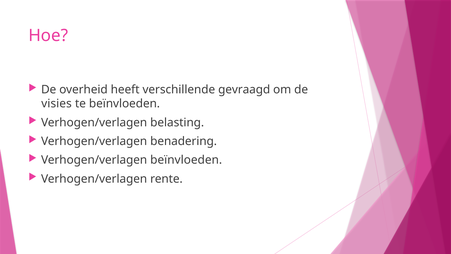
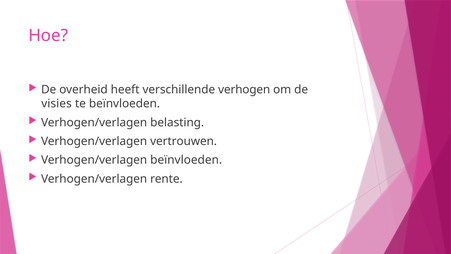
gevraagd: gevraagd -> verhogen (244, 89)
benadering: benadering -> vertrouwen (184, 141)
